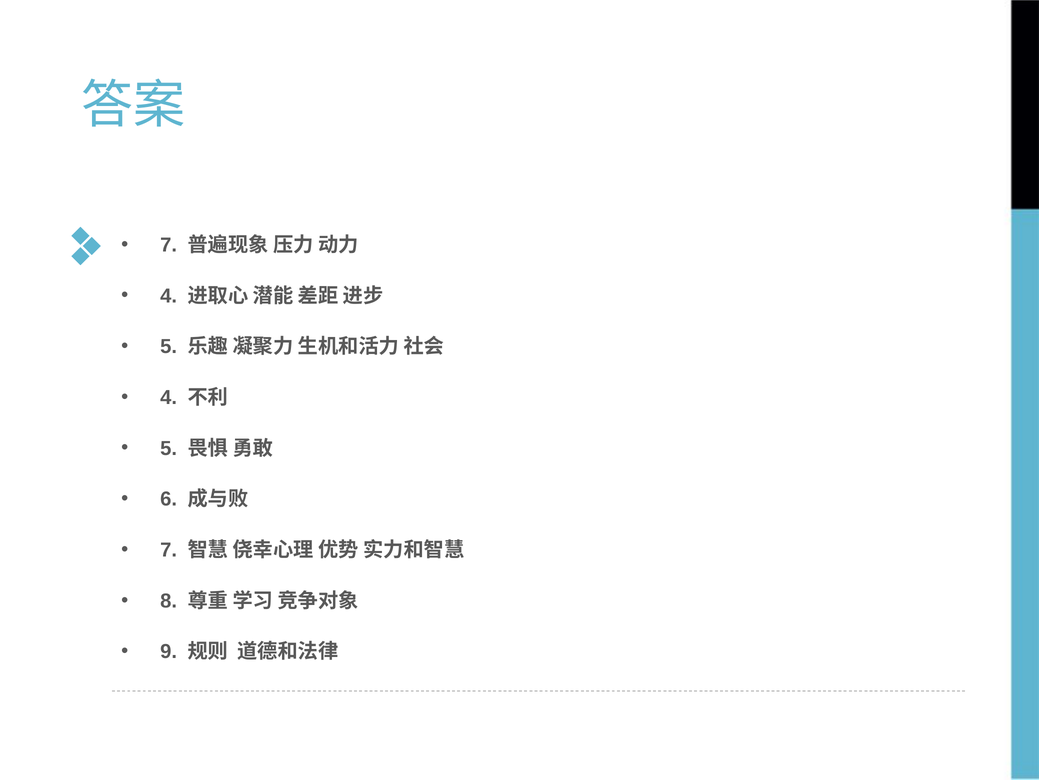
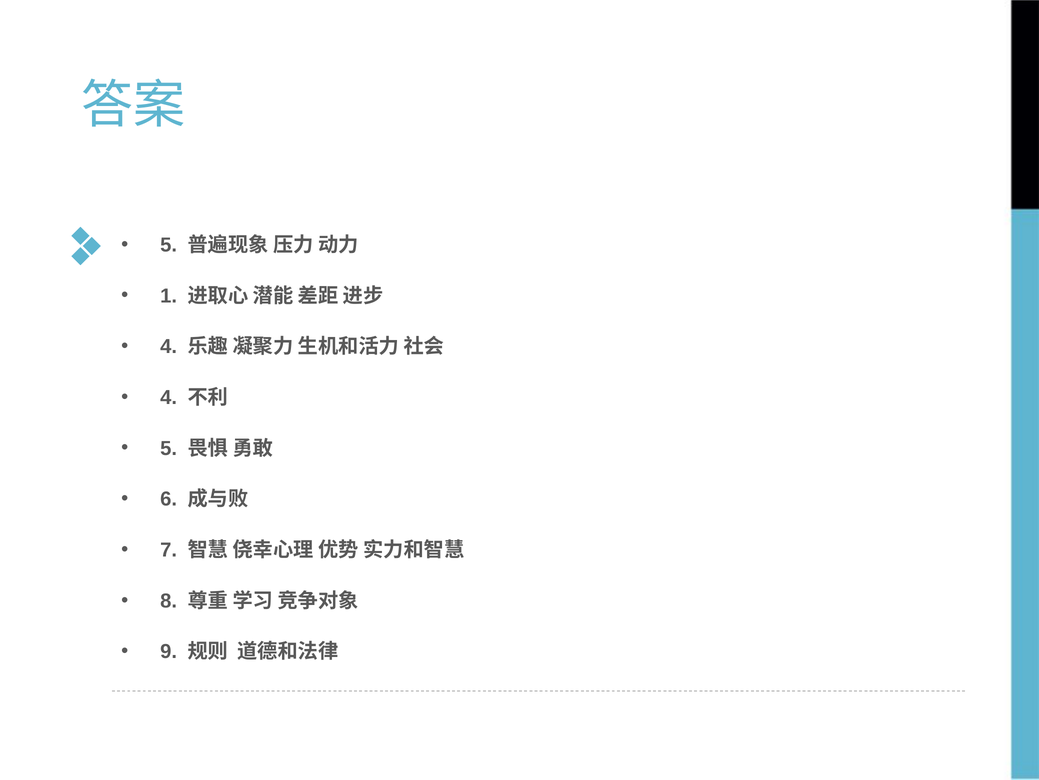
7: 7 -> 5 (169, 245)
4: 4 -> 1 (169, 296)
5: 5 -> 4 (169, 346)
